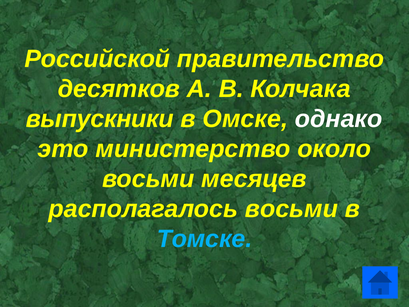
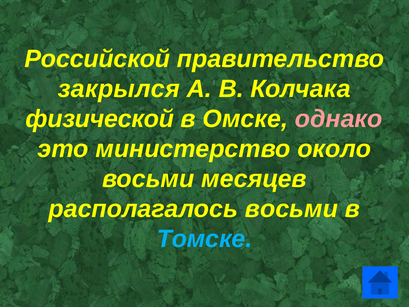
десятков: десятков -> закрылся (119, 89)
выпускники: выпускники -> физической (100, 119)
однако colour: white -> pink (339, 119)
